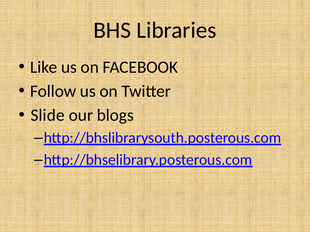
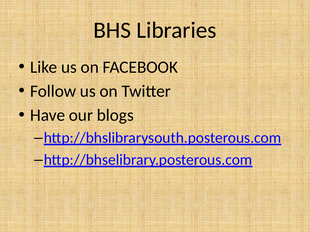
Slide: Slide -> Have (48, 116)
